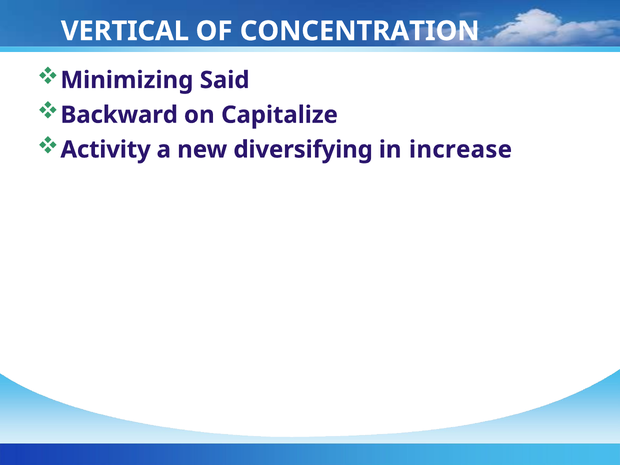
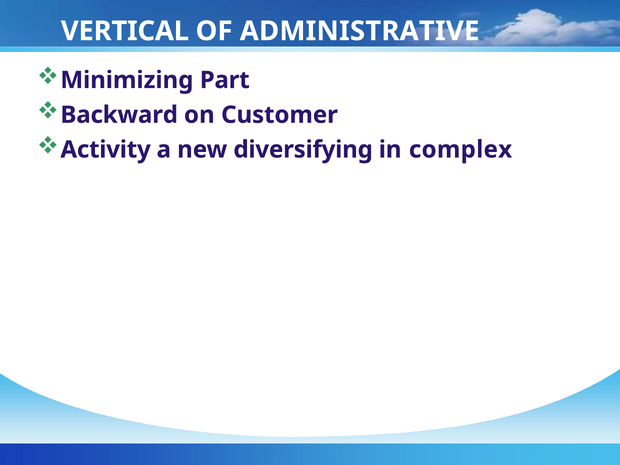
CONCENTRATION: CONCENTRATION -> ADMINISTRATIVE (360, 31)
Said: Said -> Part (225, 80)
Capitalize: Capitalize -> Customer (280, 115)
increase: increase -> complex (460, 150)
